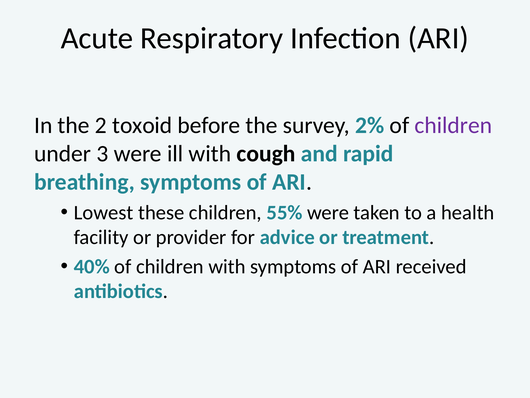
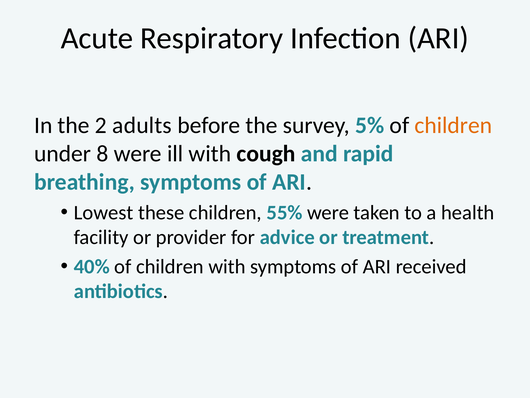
toxoid: toxoid -> adults (142, 125)
2%: 2% -> 5% (370, 125)
children colour: purple -> orange (453, 125)
3: 3 -> 8 (102, 153)
